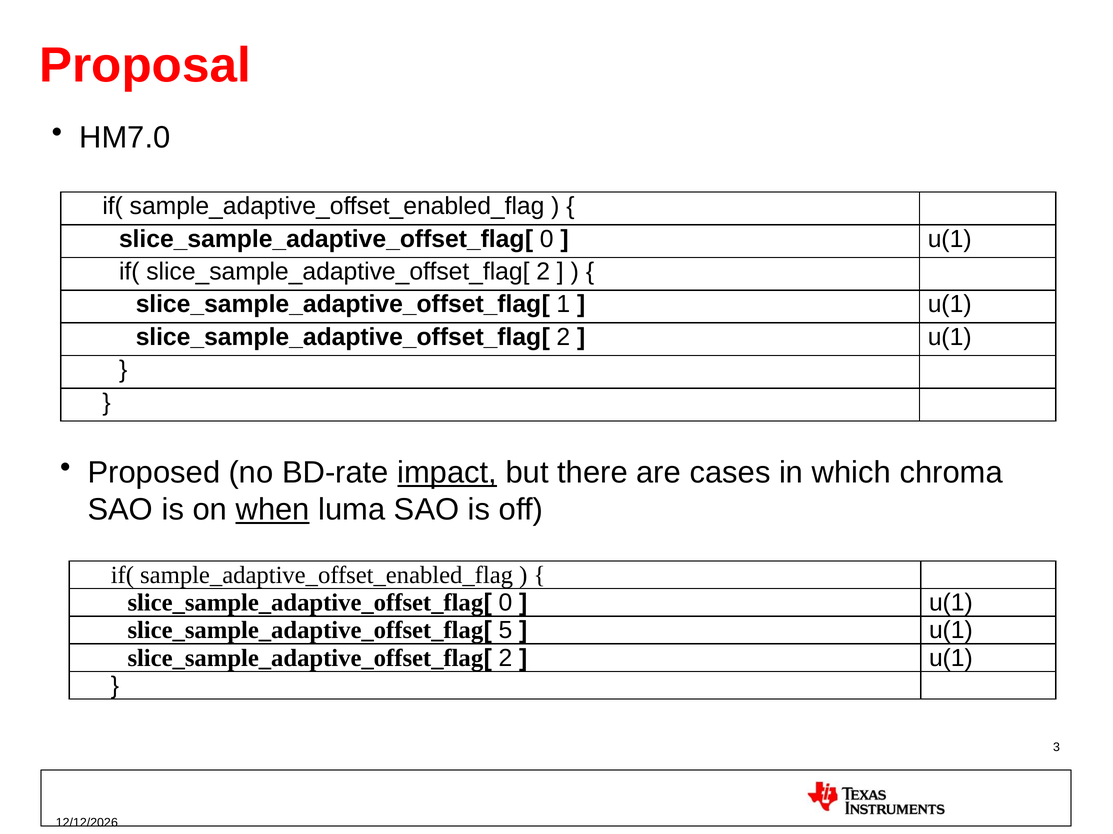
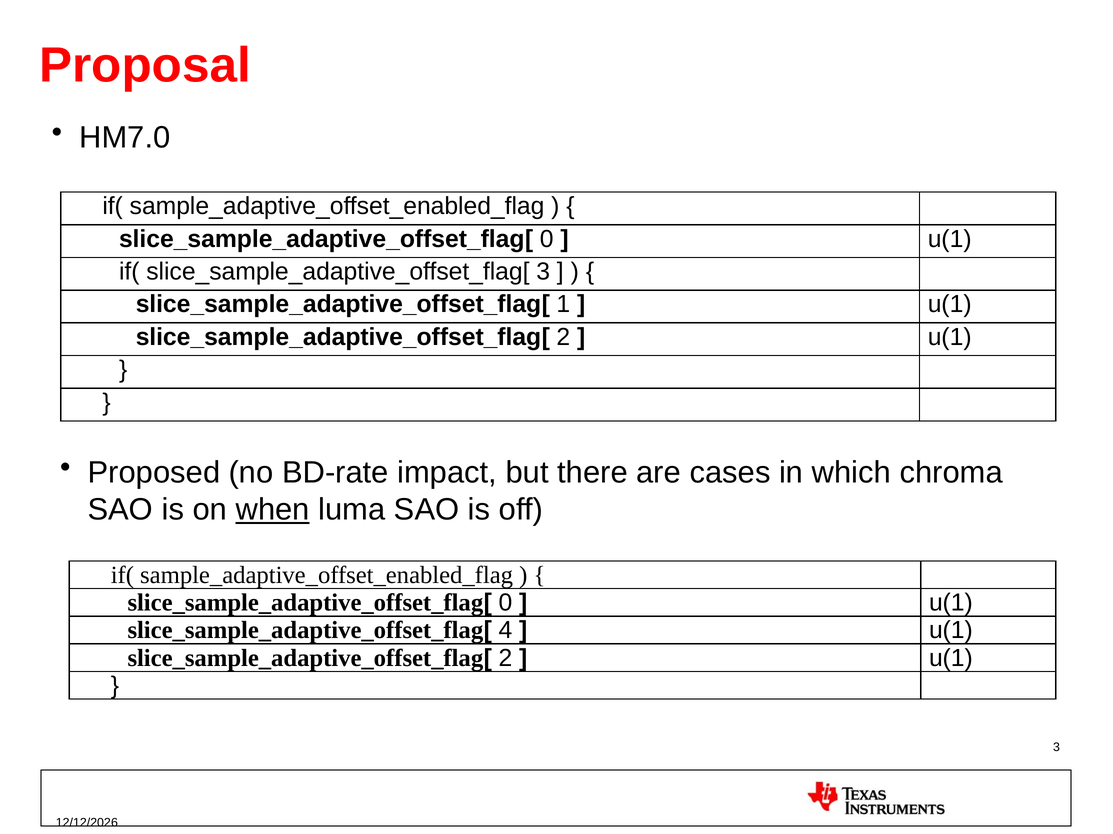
2: 2 -> 3 (543, 272)
impact underline: present -> none (447, 473)
5: 5 -> 4 (505, 631)
